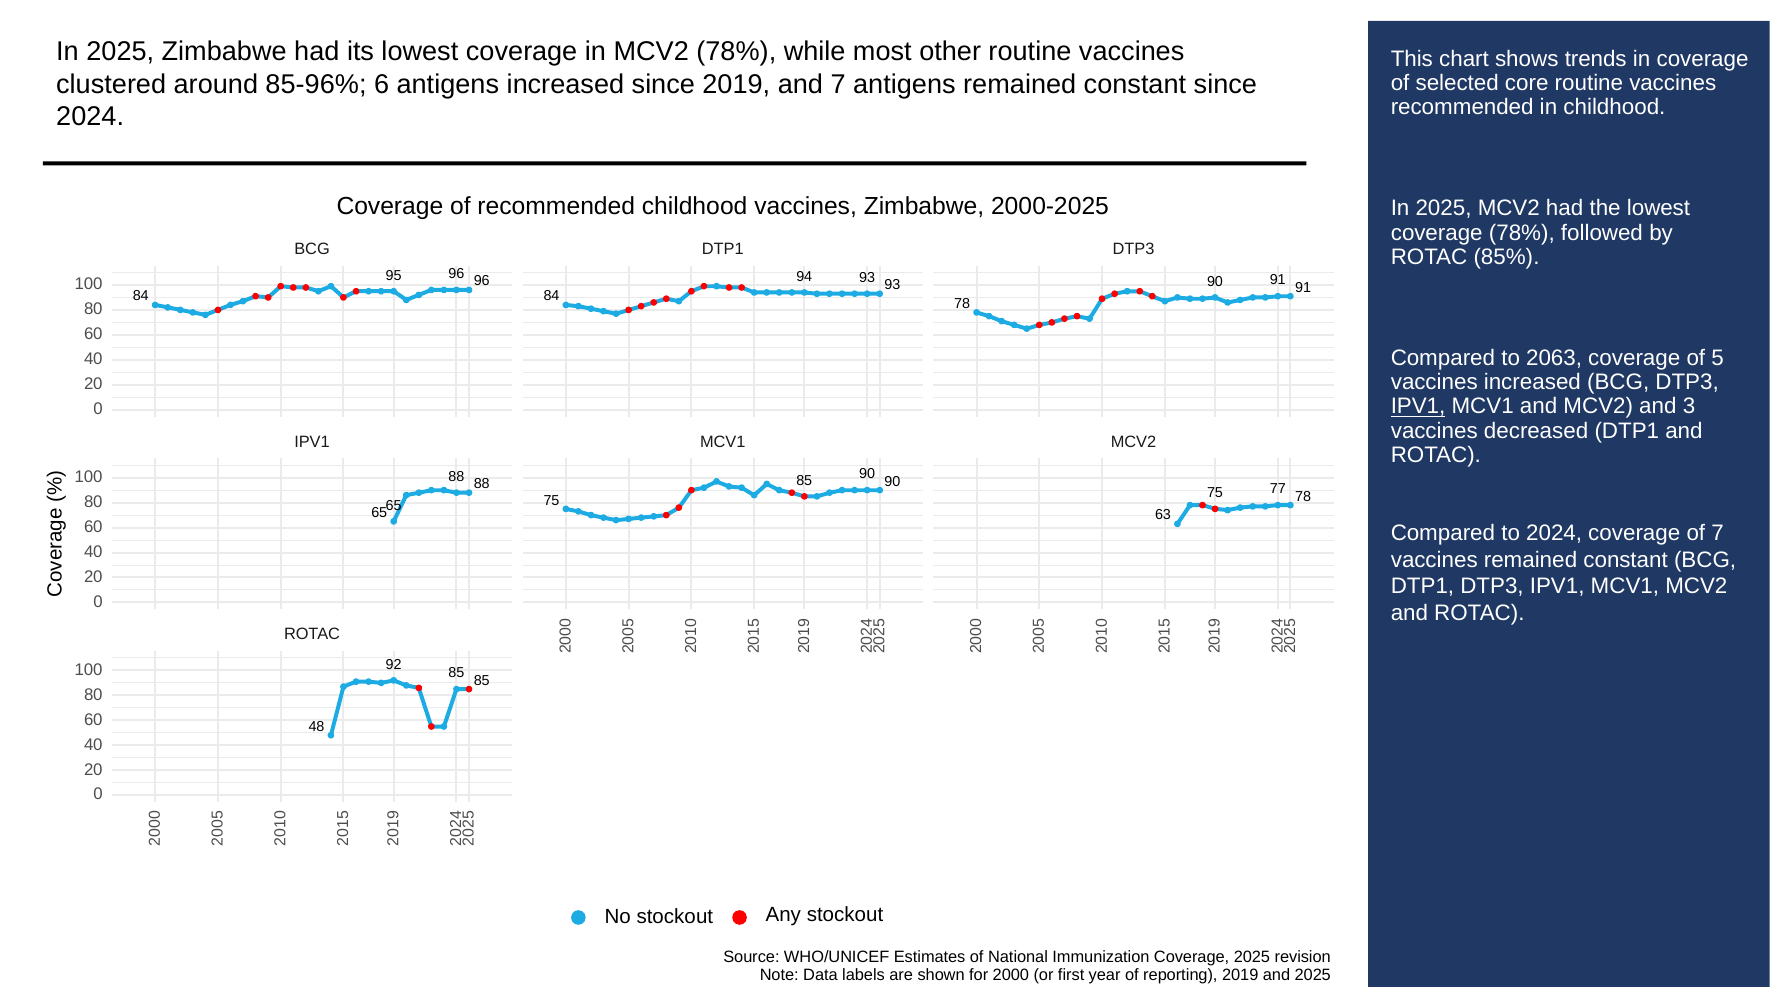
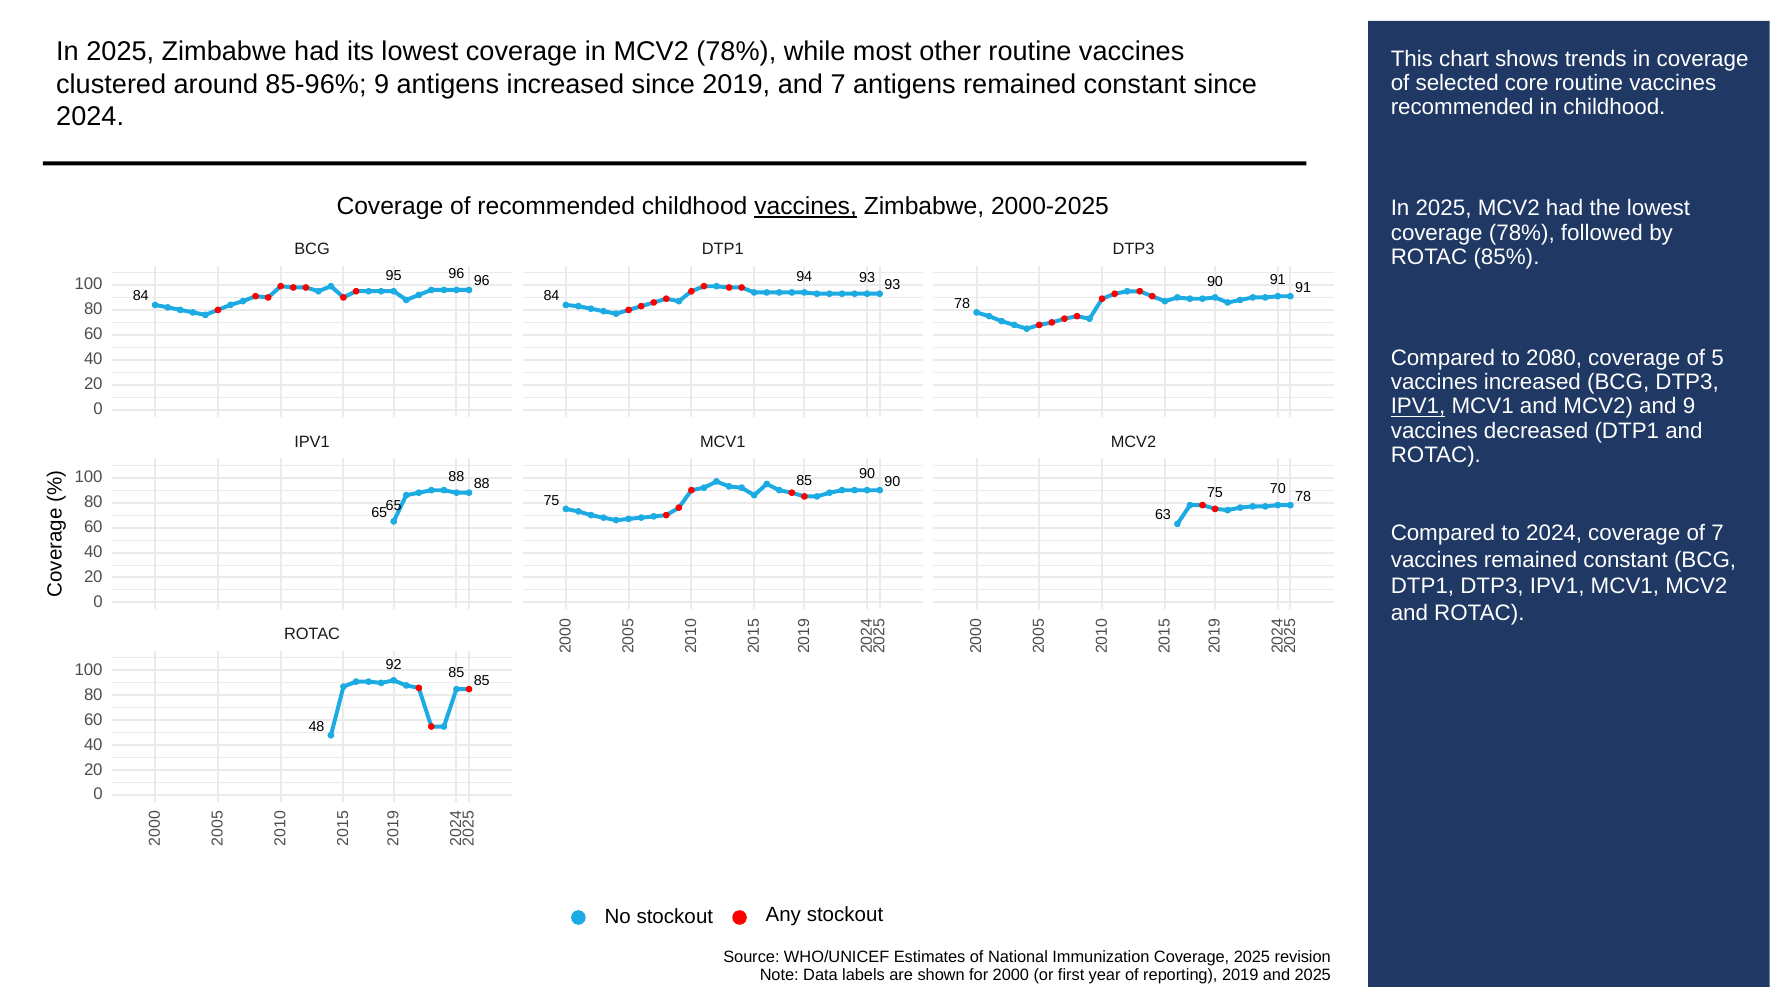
85-96% 6: 6 -> 9 (382, 84)
vaccines underline: none -> present (806, 206)
2063: 2063 -> 2080 (1554, 358)
and 3: 3 -> 9 (1689, 407)
77: 77 -> 70 (1278, 489)
